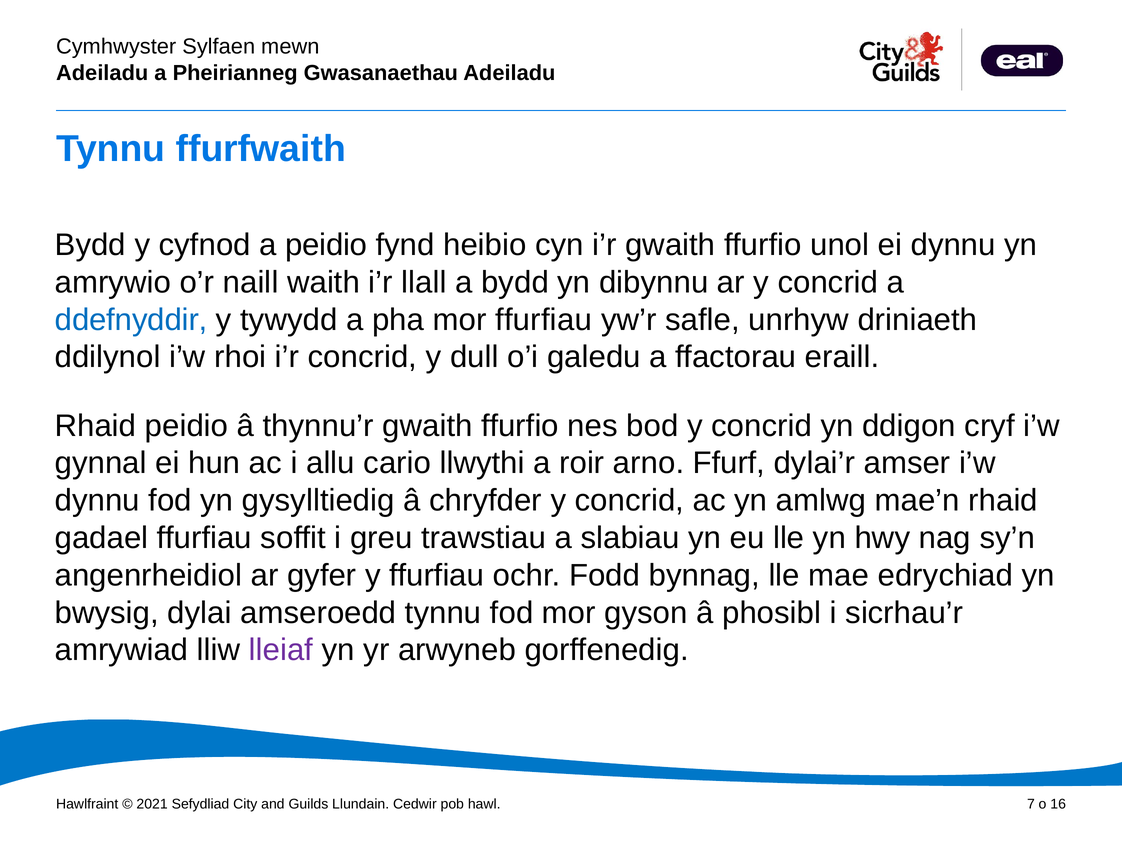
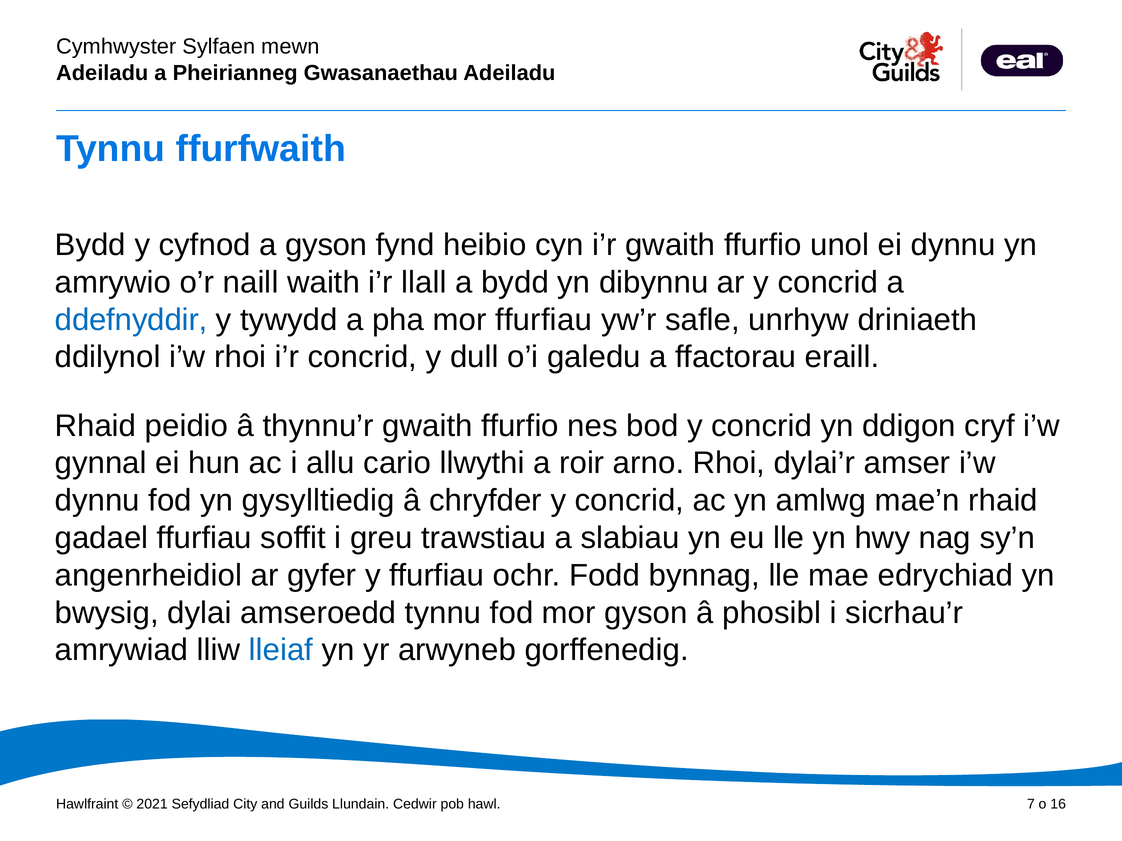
a peidio: peidio -> gyson (326, 245)
arno Ffurf: Ffurf -> Rhoi (729, 463)
lleiaf colour: purple -> blue (281, 650)
